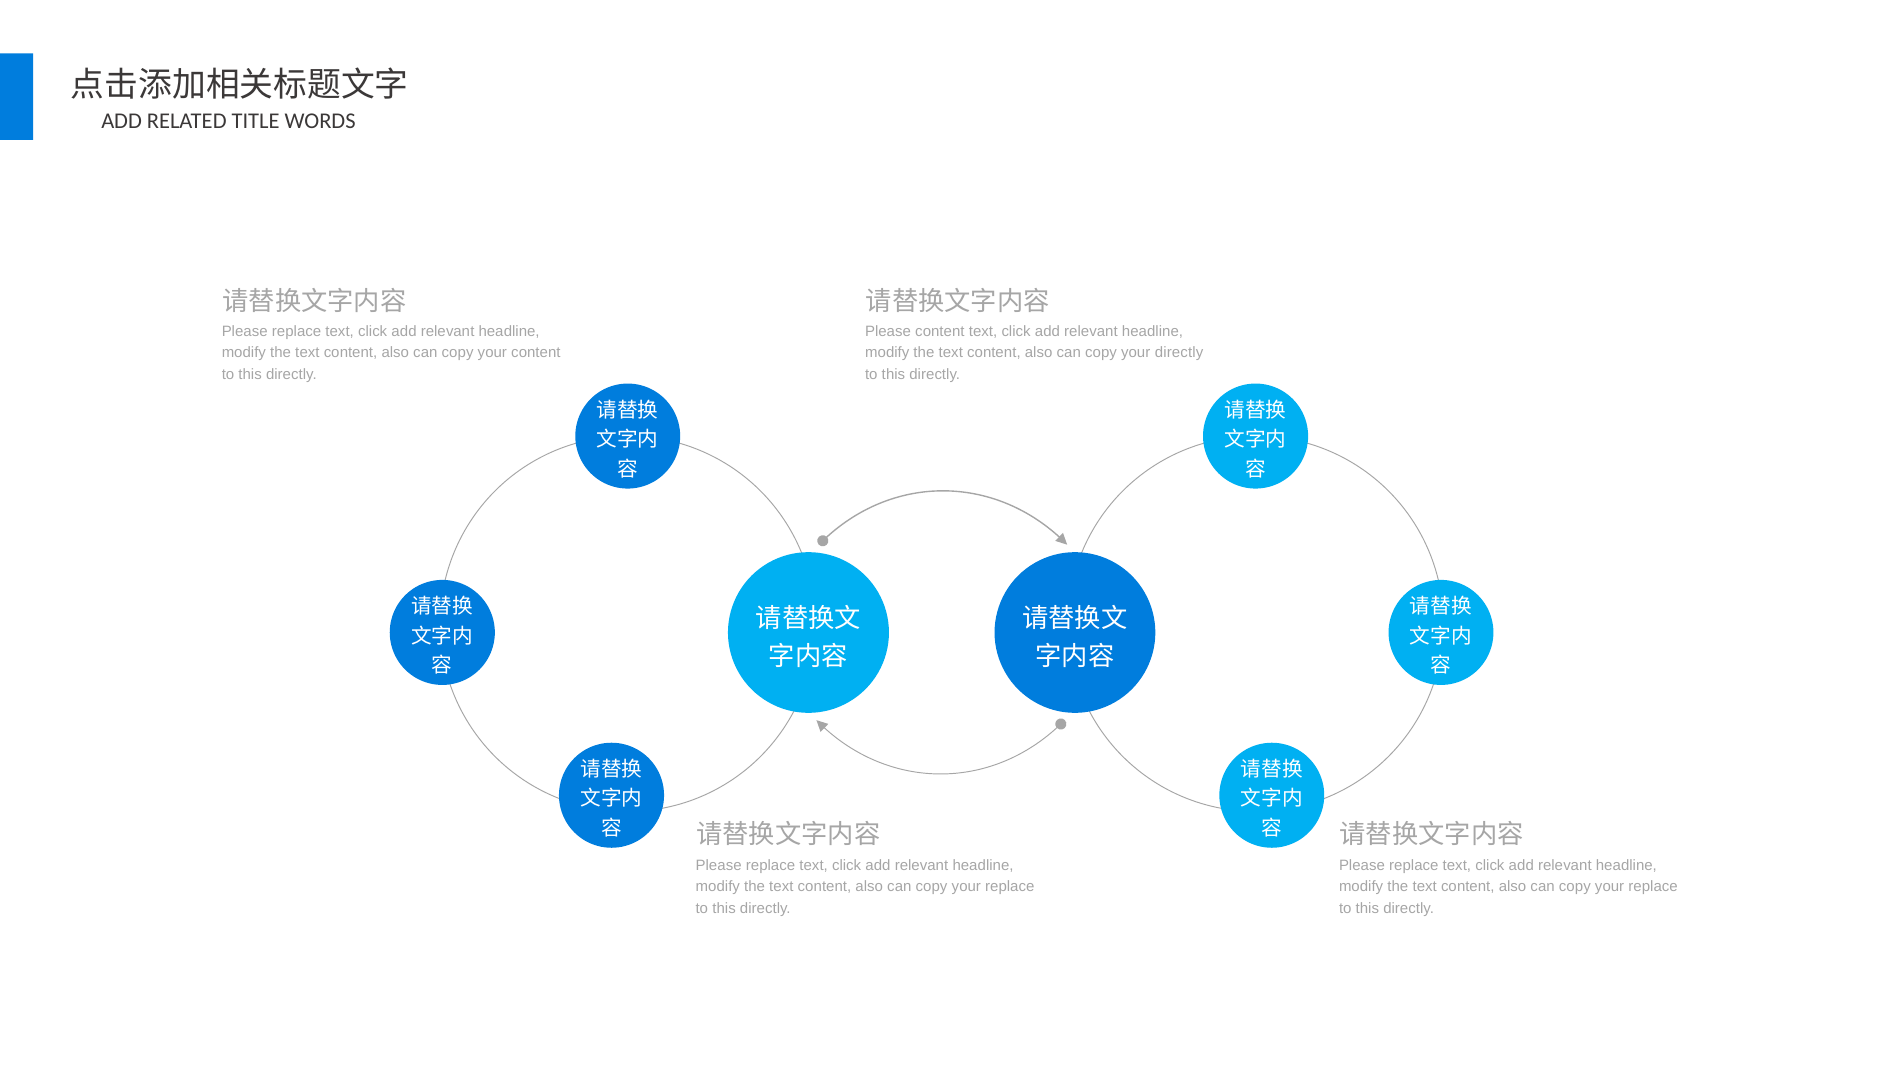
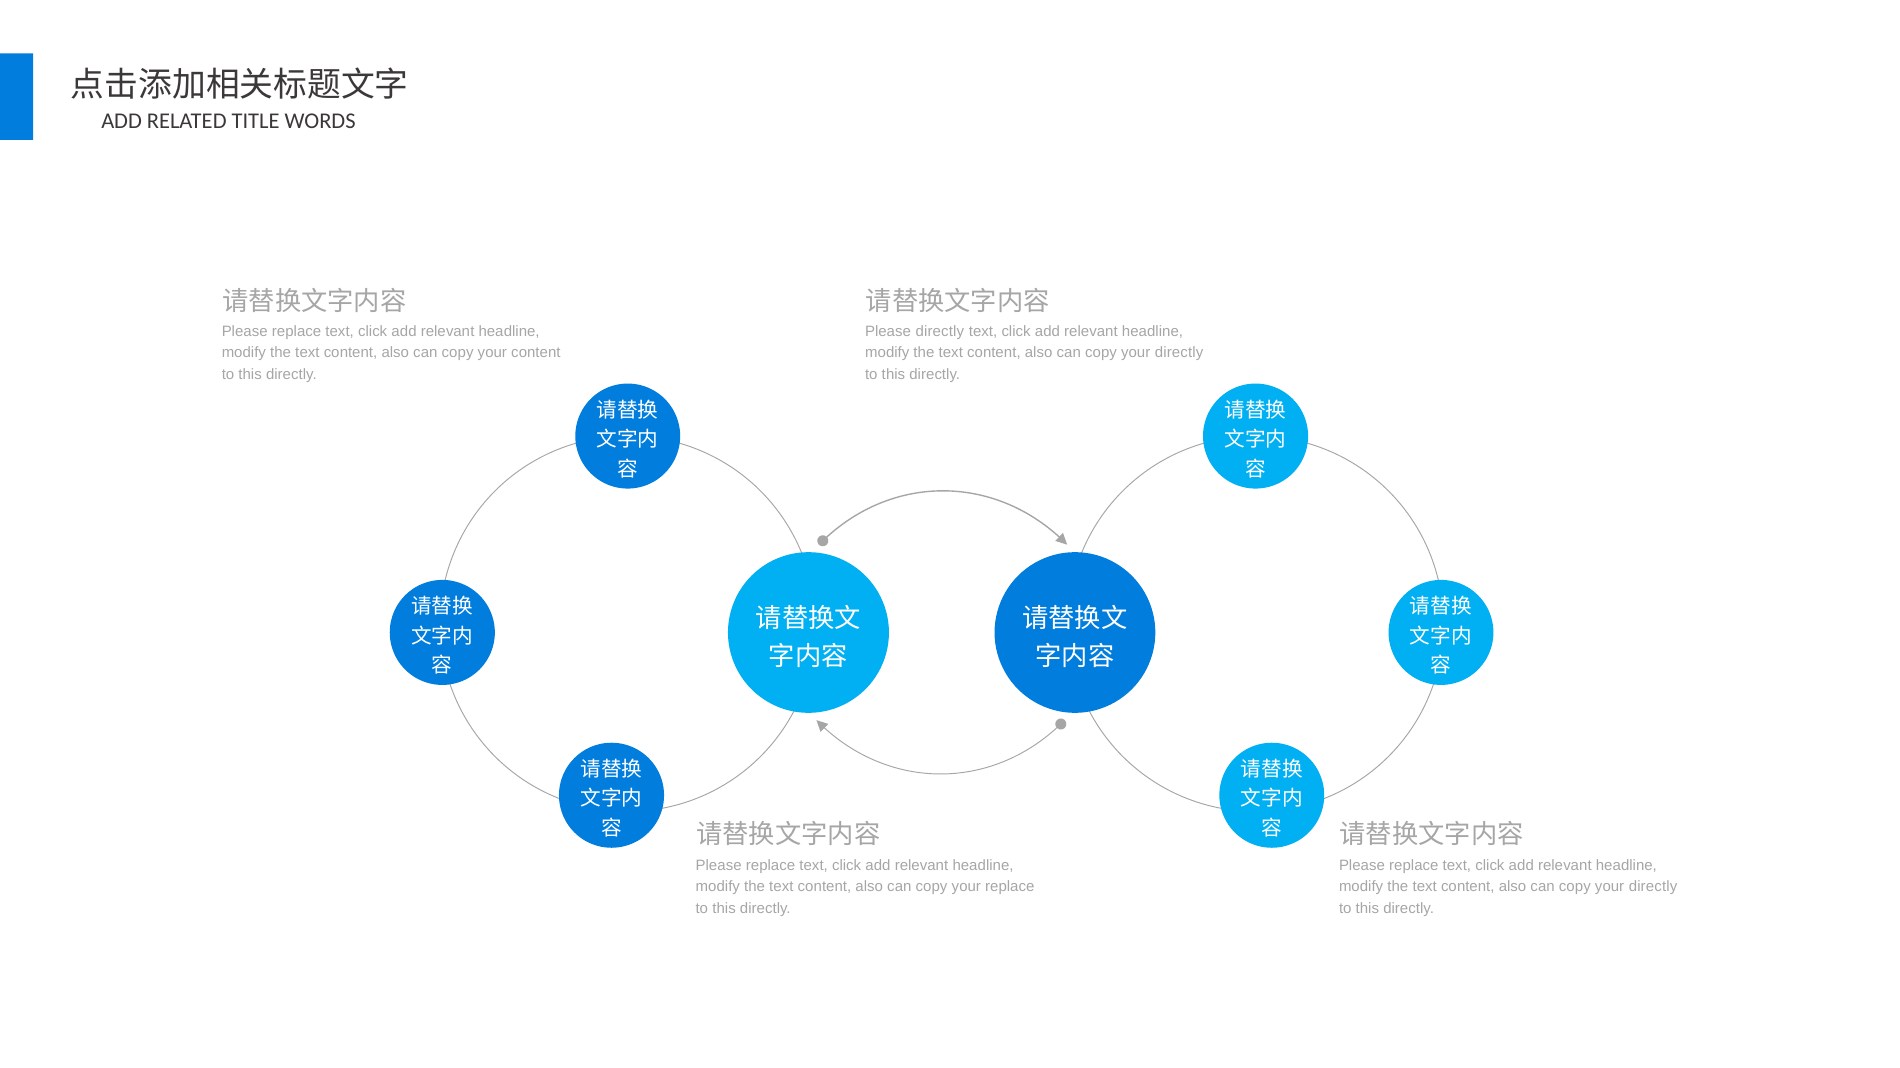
Please content: content -> directly (940, 332)
replace: replace -> directly (1653, 887)
